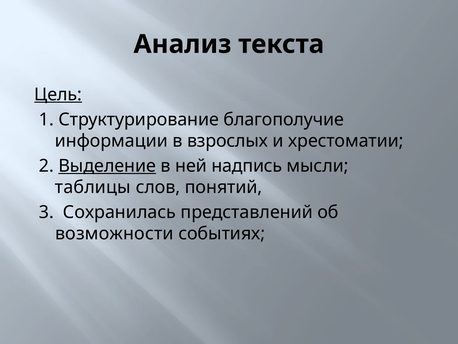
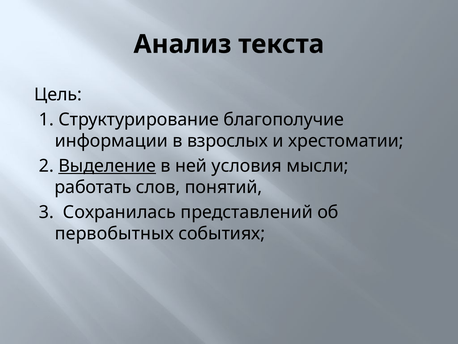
Цель underline: present -> none (58, 94)
надпись: надпись -> условия (247, 166)
таблицы: таблицы -> работать (93, 187)
возможности: возможности -> первобытных (114, 233)
